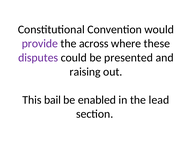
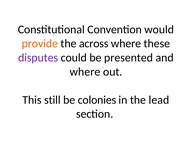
provide colour: purple -> orange (40, 44)
raising: raising -> where (85, 72)
bail: bail -> still (52, 100)
enabled: enabled -> colonies (97, 100)
